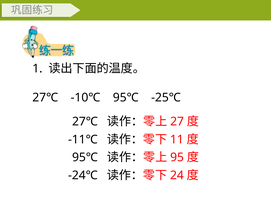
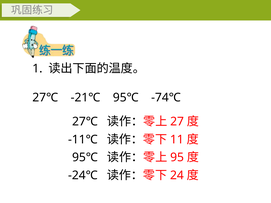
-10℃: -10℃ -> -21℃ (85, 98)
-25℃: -25℃ -> -74℃ (166, 98)
